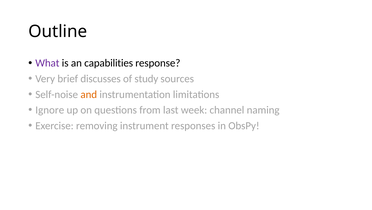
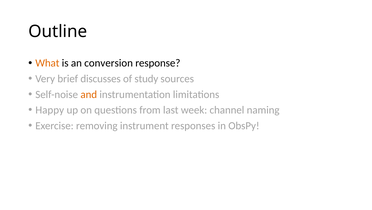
What colour: purple -> orange (47, 63)
capabilities: capabilities -> conversion (109, 63)
Ignore: Ignore -> Happy (50, 110)
